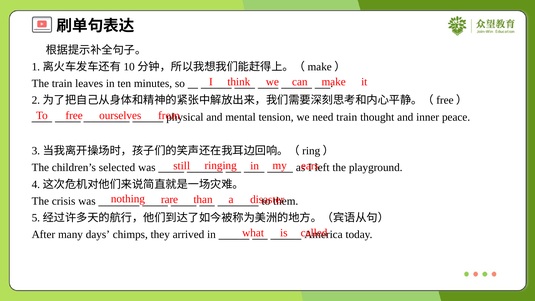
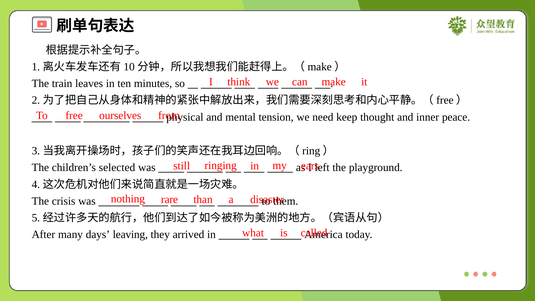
need train: train -> keep (347, 117)
chimps: chimps -> leaving (130, 234)
